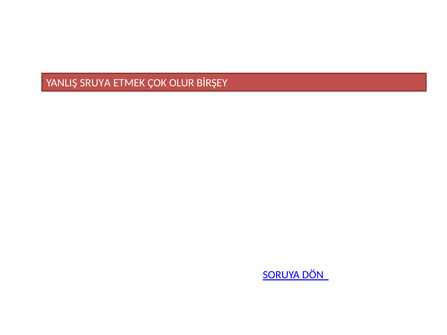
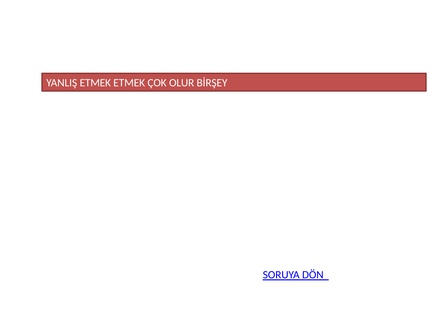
YANLIŞ SRUYA: SRUYA -> ETMEK (95, 83)
